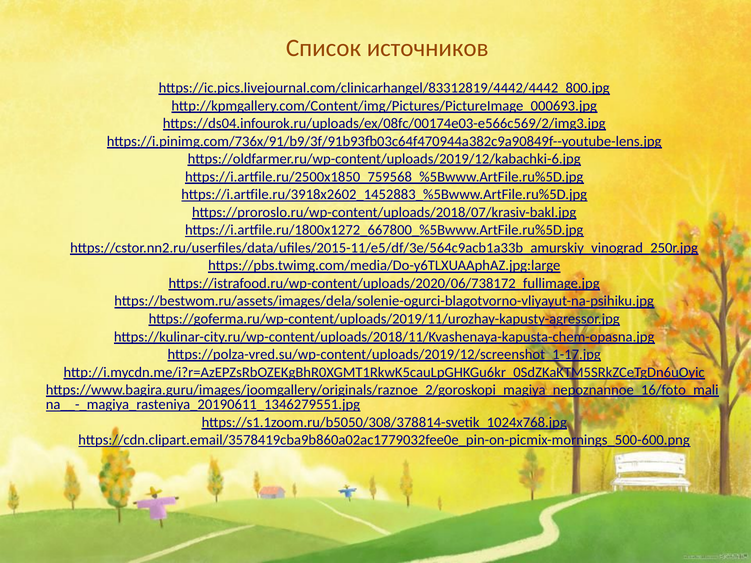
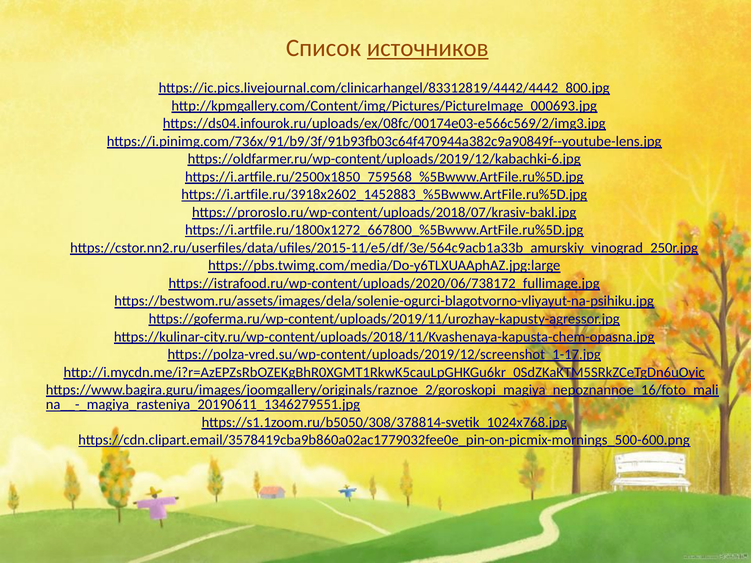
источников underline: none -> present (428, 48)
